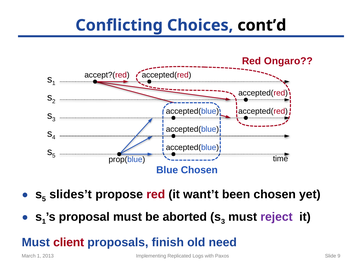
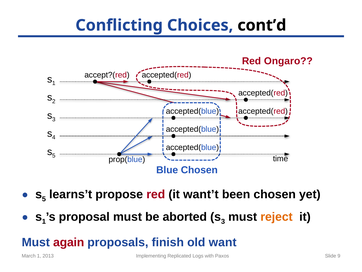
slides’t: slides’t -> learns’t (71, 194)
reject colour: purple -> orange (277, 216)
client: client -> again (69, 242)
need: need -> want (223, 242)
